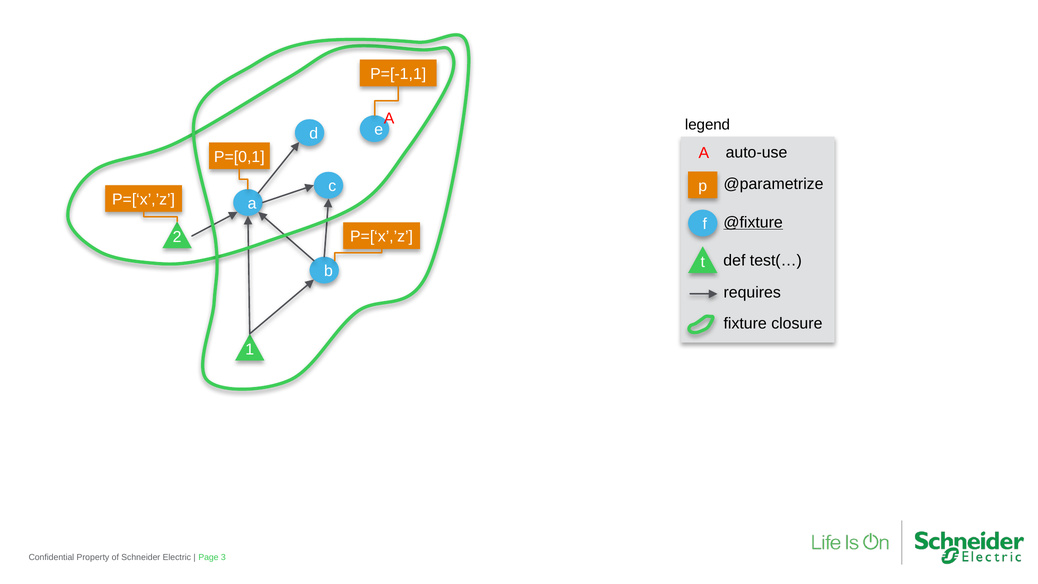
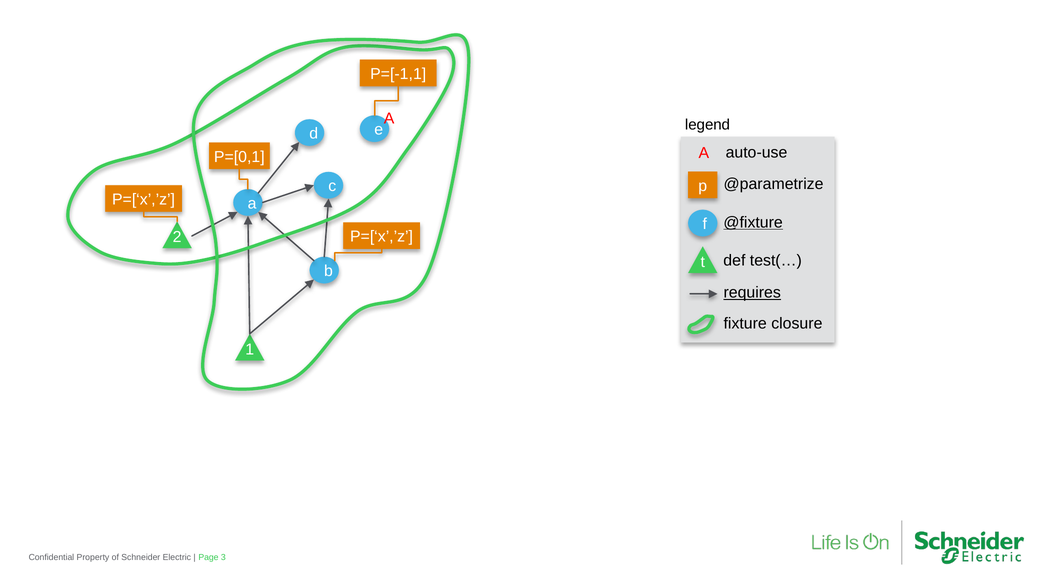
requires underline: none -> present (752, 293)
